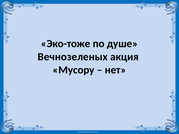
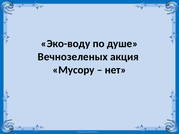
Эко-тоже: Эко-тоже -> Эко-воду (66, 44)
